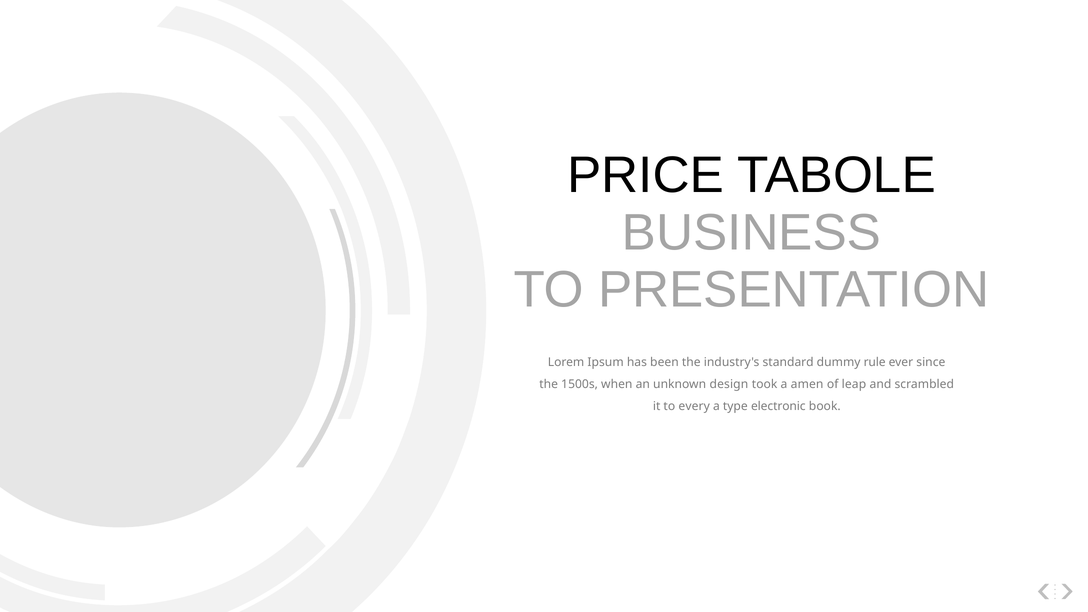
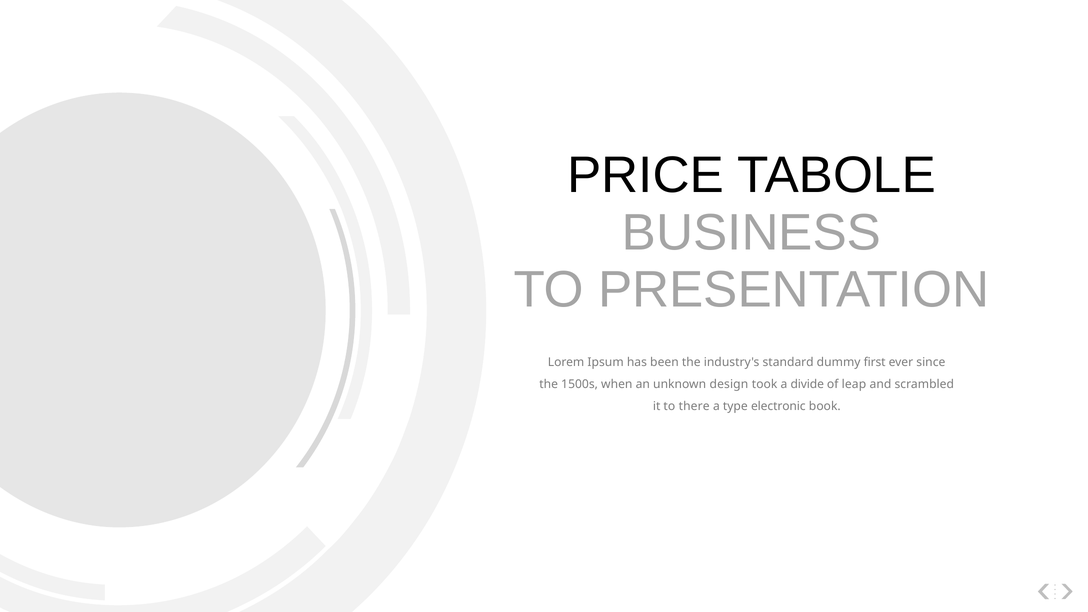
rule: rule -> first (875, 362)
amen: amen -> divide (807, 384)
every: every -> there (694, 406)
